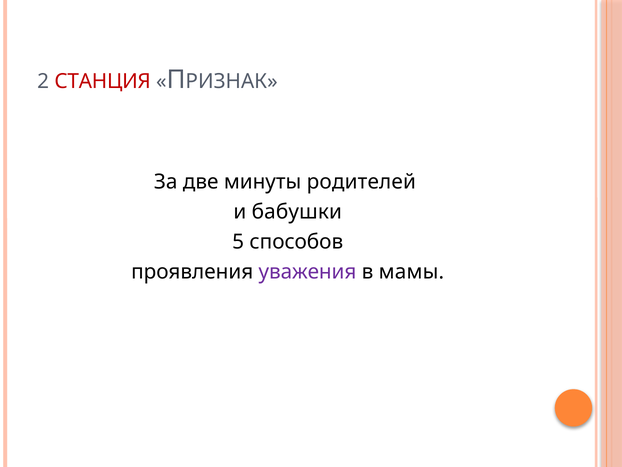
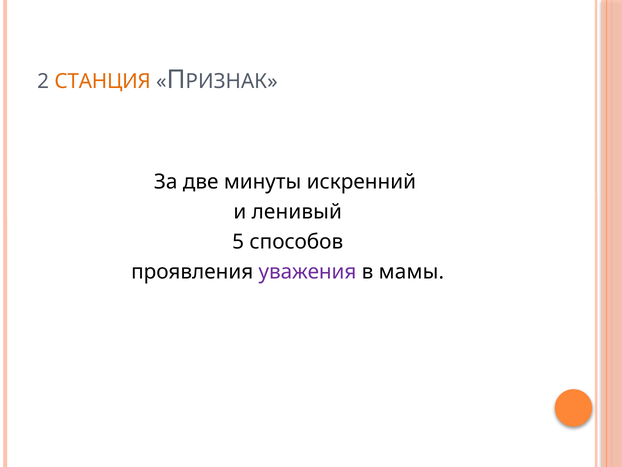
СТАНЦИЯ colour: red -> orange (103, 81)
родителей: родителей -> искренний (361, 182)
бабушки: бабушки -> ленивый (297, 212)
